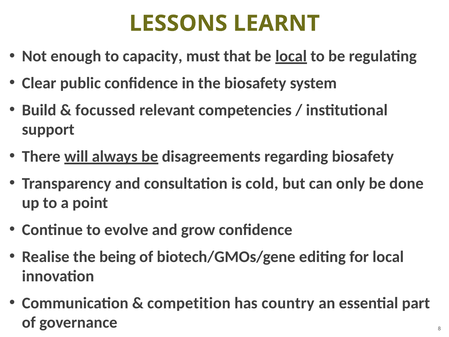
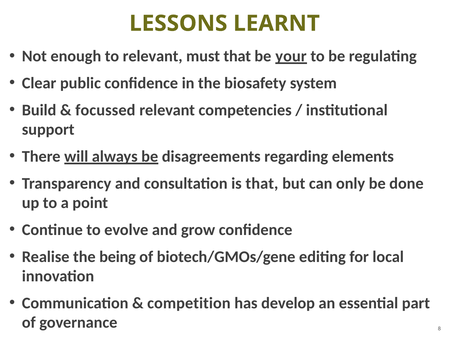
to capacity: capacity -> relevant (153, 56)
be local: local -> your (291, 56)
regarding biosafety: biosafety -> elements (363, 156)
is cold: cold -> that (262, 183)
country: country -> develop (288, 303)
